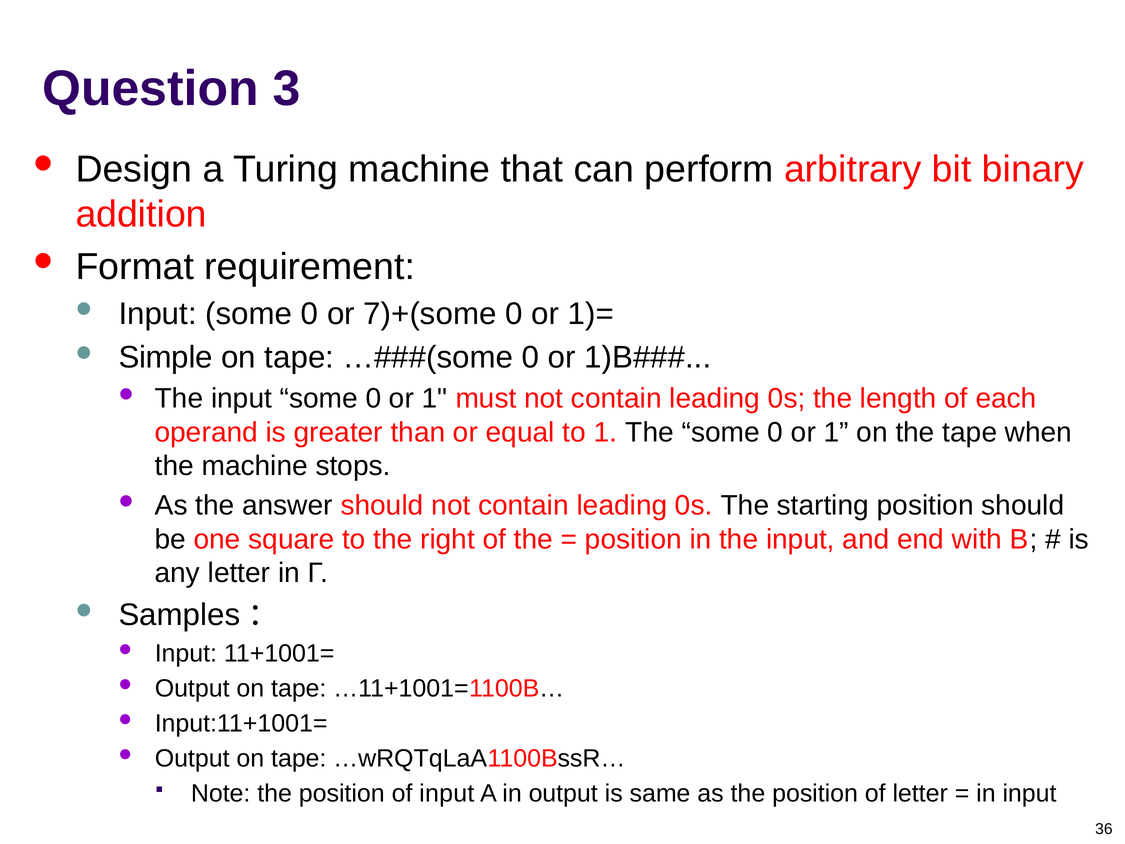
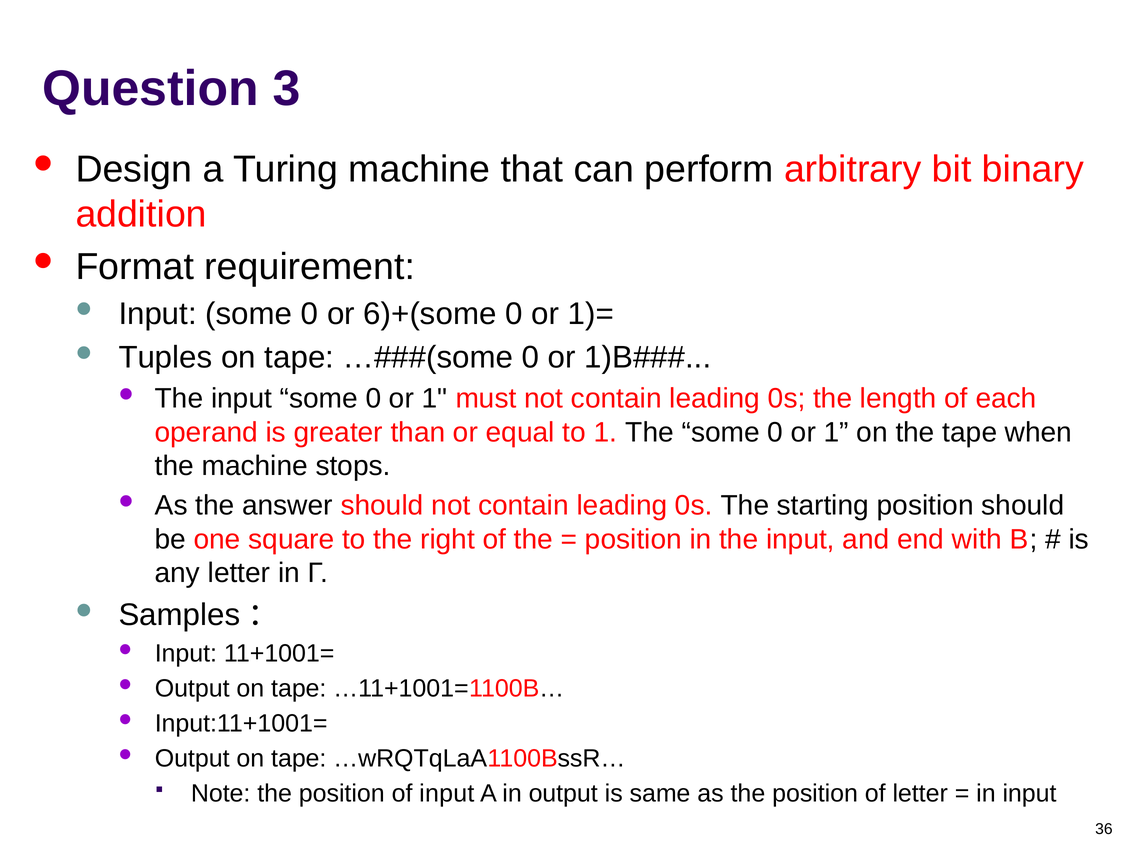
7)+(some: 7)+(some -> 6)+(some (430, 314)
Simple: Simple -> Tuples (165, 357)
